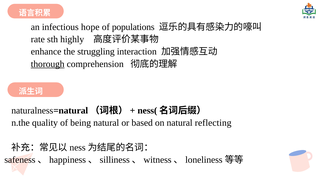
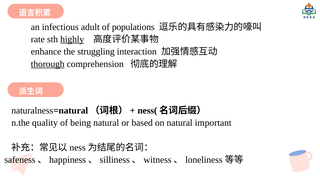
hope: hope -> adult (90, 27)
highly underline: none -> present (72, 39)
reflecting: reflecting -> important (213, 123)
